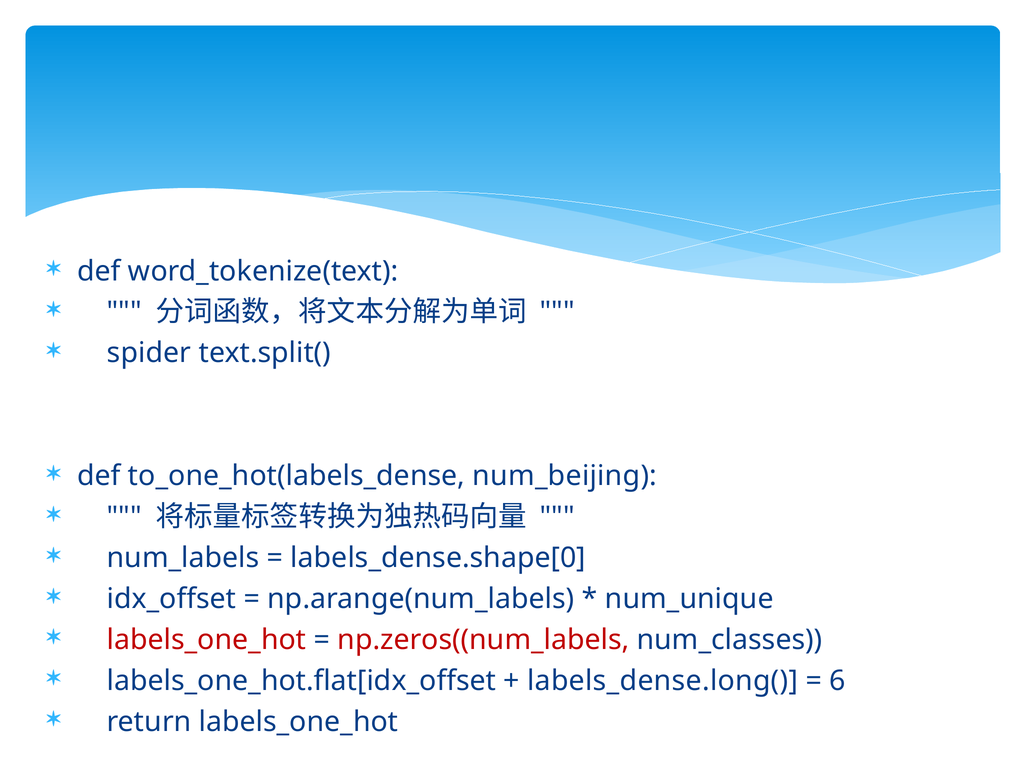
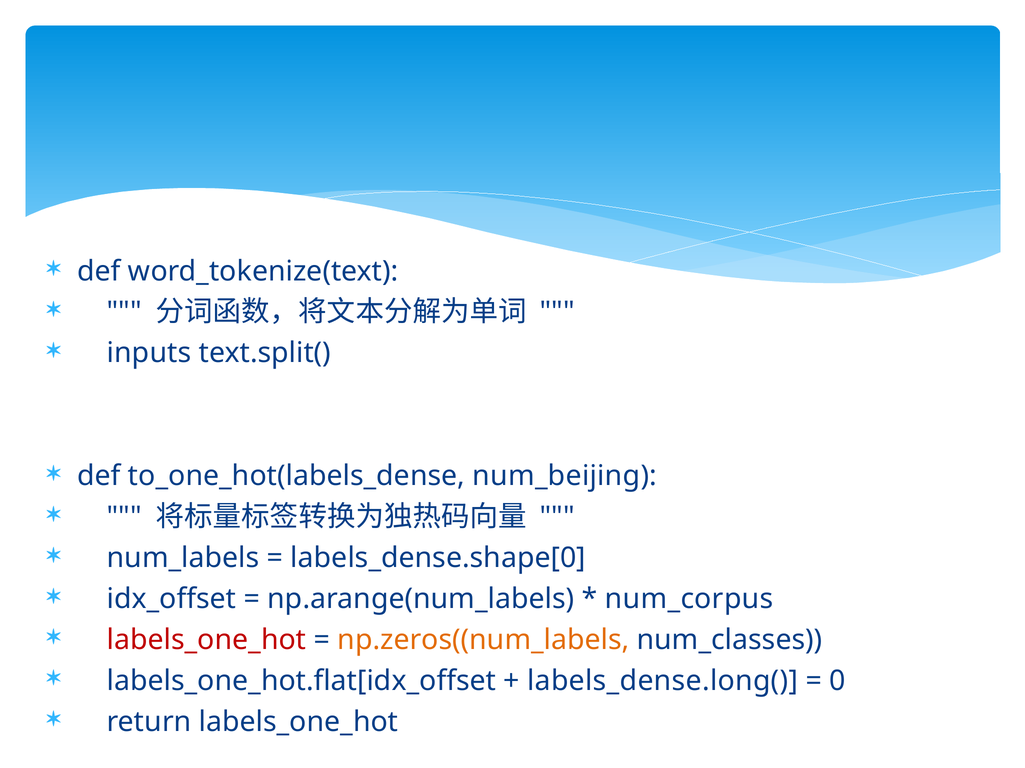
spider: spider -> inputs (149, 353)
num_unique: num_unique -> num_corpus (689, 599)
np.zeros((num_labels colour: red -> orange (483, 640)
6: 6 -> 0 (837, 681)
